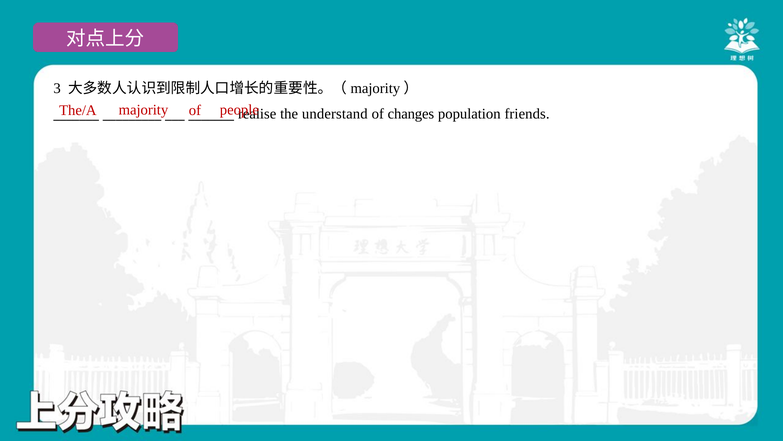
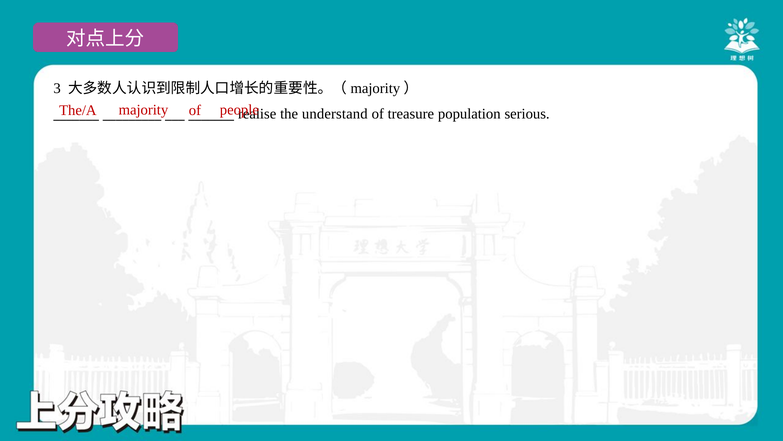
changes: changes -> treasure (411, 114)
friends: friends -> serious (527, 114)
